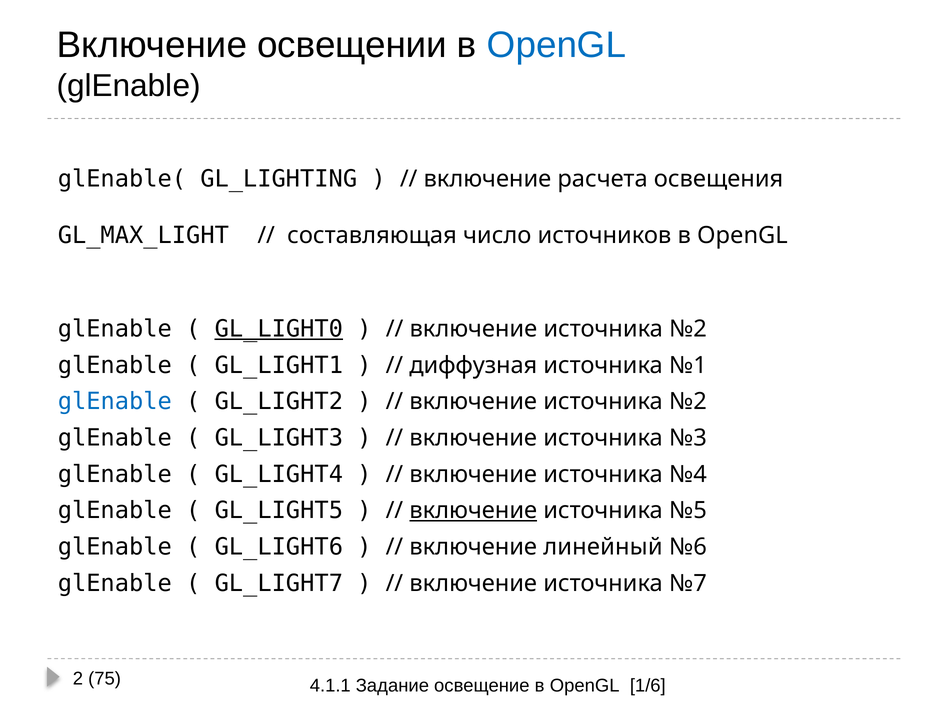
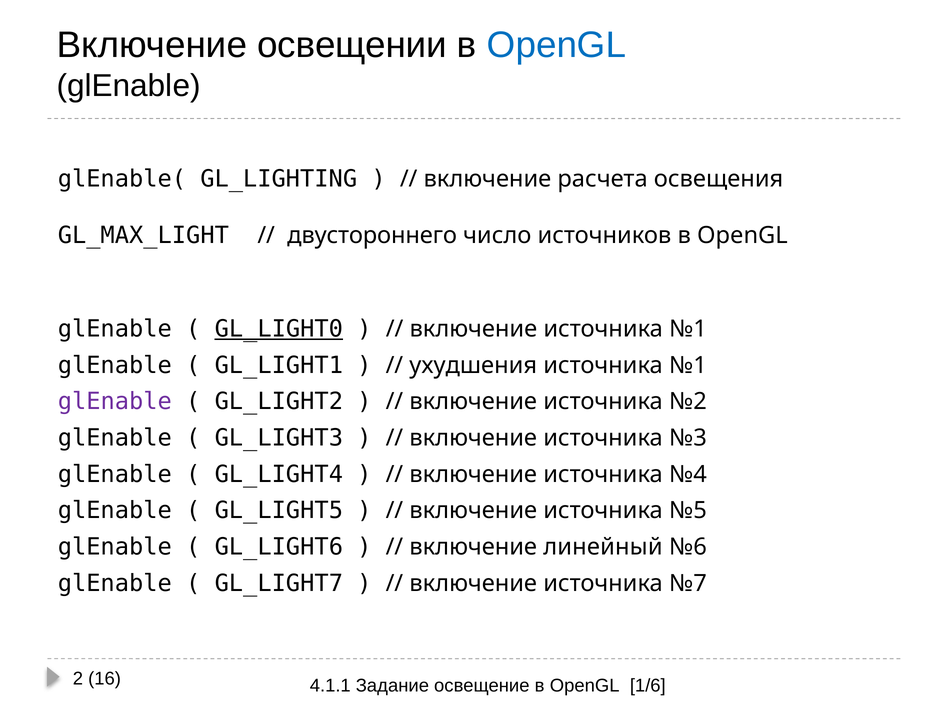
составляющая: составляющая -> двустороннего (372, 236)
№2: №2 -> №1 (688, 329)
диффузная: диффузная -> ухудшения (473, 365)
glEnable colour: blue -> purple (115, 402)
включение underline: present -> none (473, 511)
75: 75 -> 16 (105, 679)
